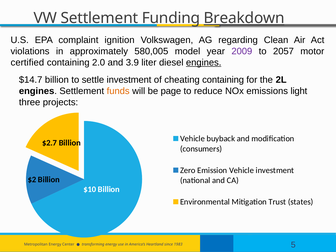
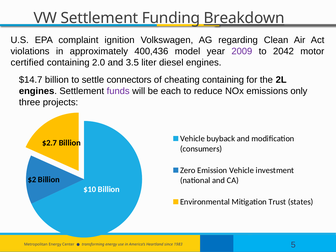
580,005: 580,005 -> 400,436 (151, 51)
2057: 2057 -> 2042 (283, 51)
3.9: 3.9 -> 3.5 (132, 62)
engines underline: present -> none (204, 62)
settle investment: investment -> connectors (129, 80)
funds colour: orange -> purple (118, 91)
page: page -> each (171, 91)
light: light -> only (299, 91)
